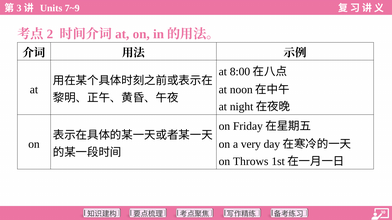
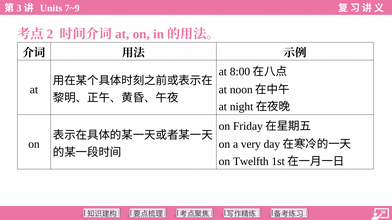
Throws: Throws -> Twelfth (251, 162)
